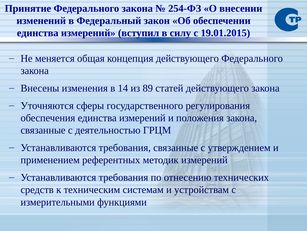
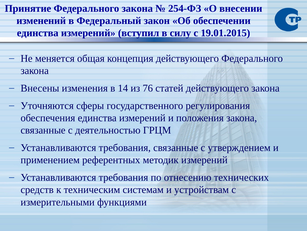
89: 89 -> 76 (148, 88)
